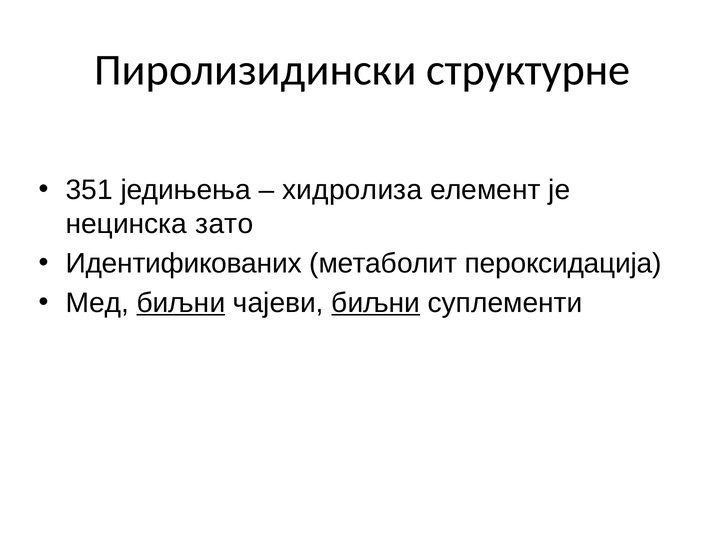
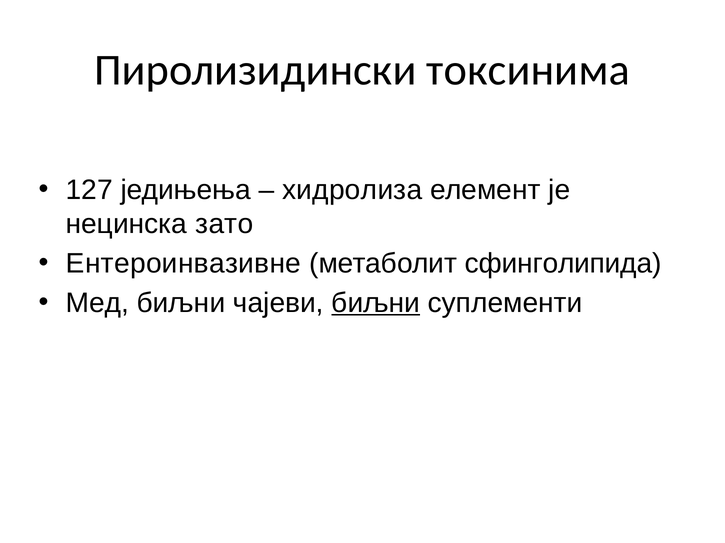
структурне: структурне -> токсинима (528, 70)
351: 351 -> 127 (89, 190)
Идентификованих: Идентификованих -> Ентероинвазивне (184, 264)
пероксидација: пероксидација -> сфинголипида (563, 264)
биљни underline: present -> none (181, 303)
